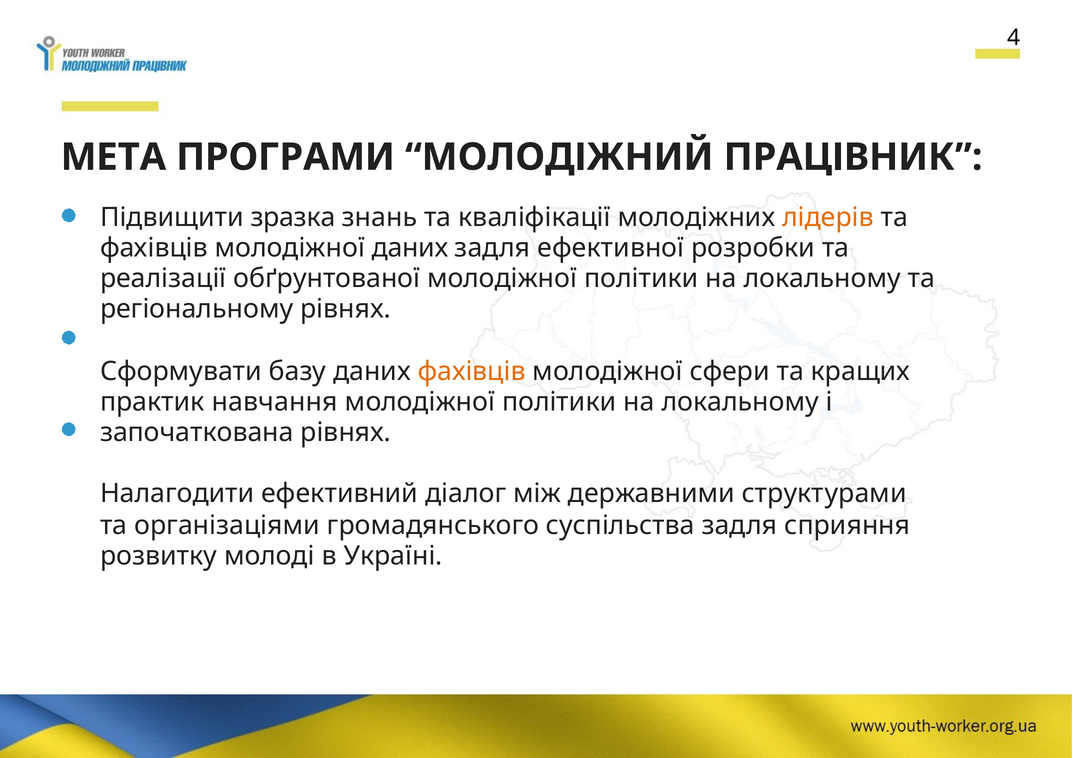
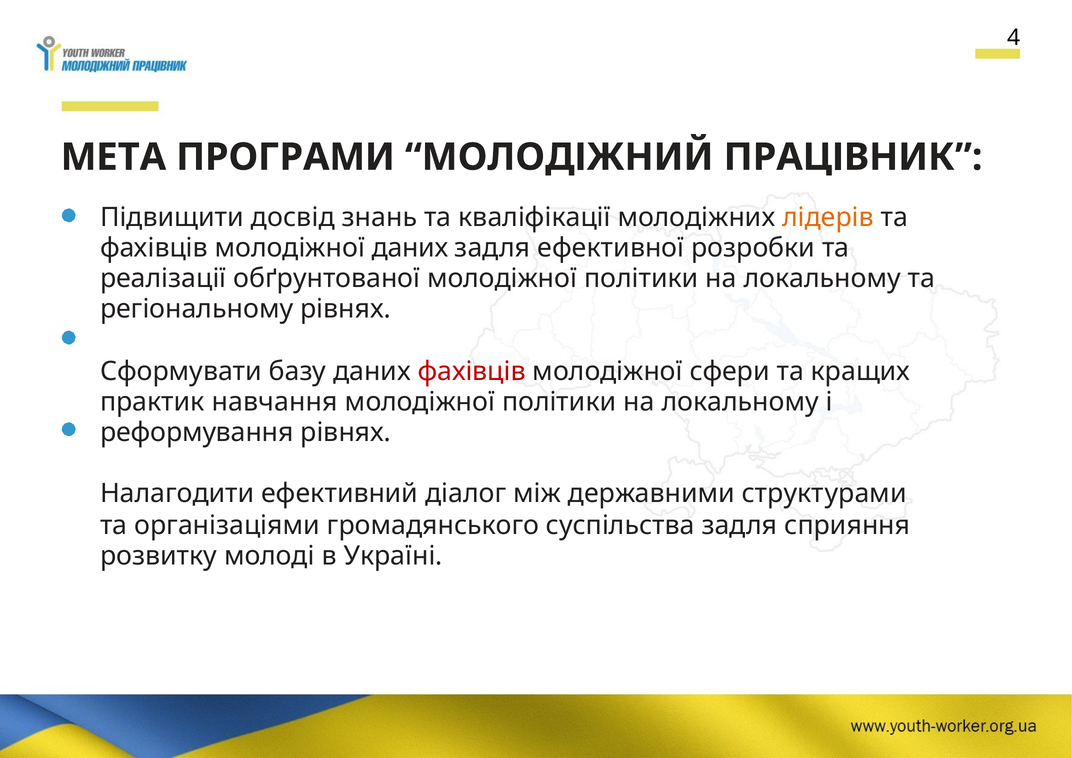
зразка: зразка -> досвід (293, 217)
фахівців colour: orange -> red (472, 372)
започаткована: започаткована -> реформування (197, 433)
